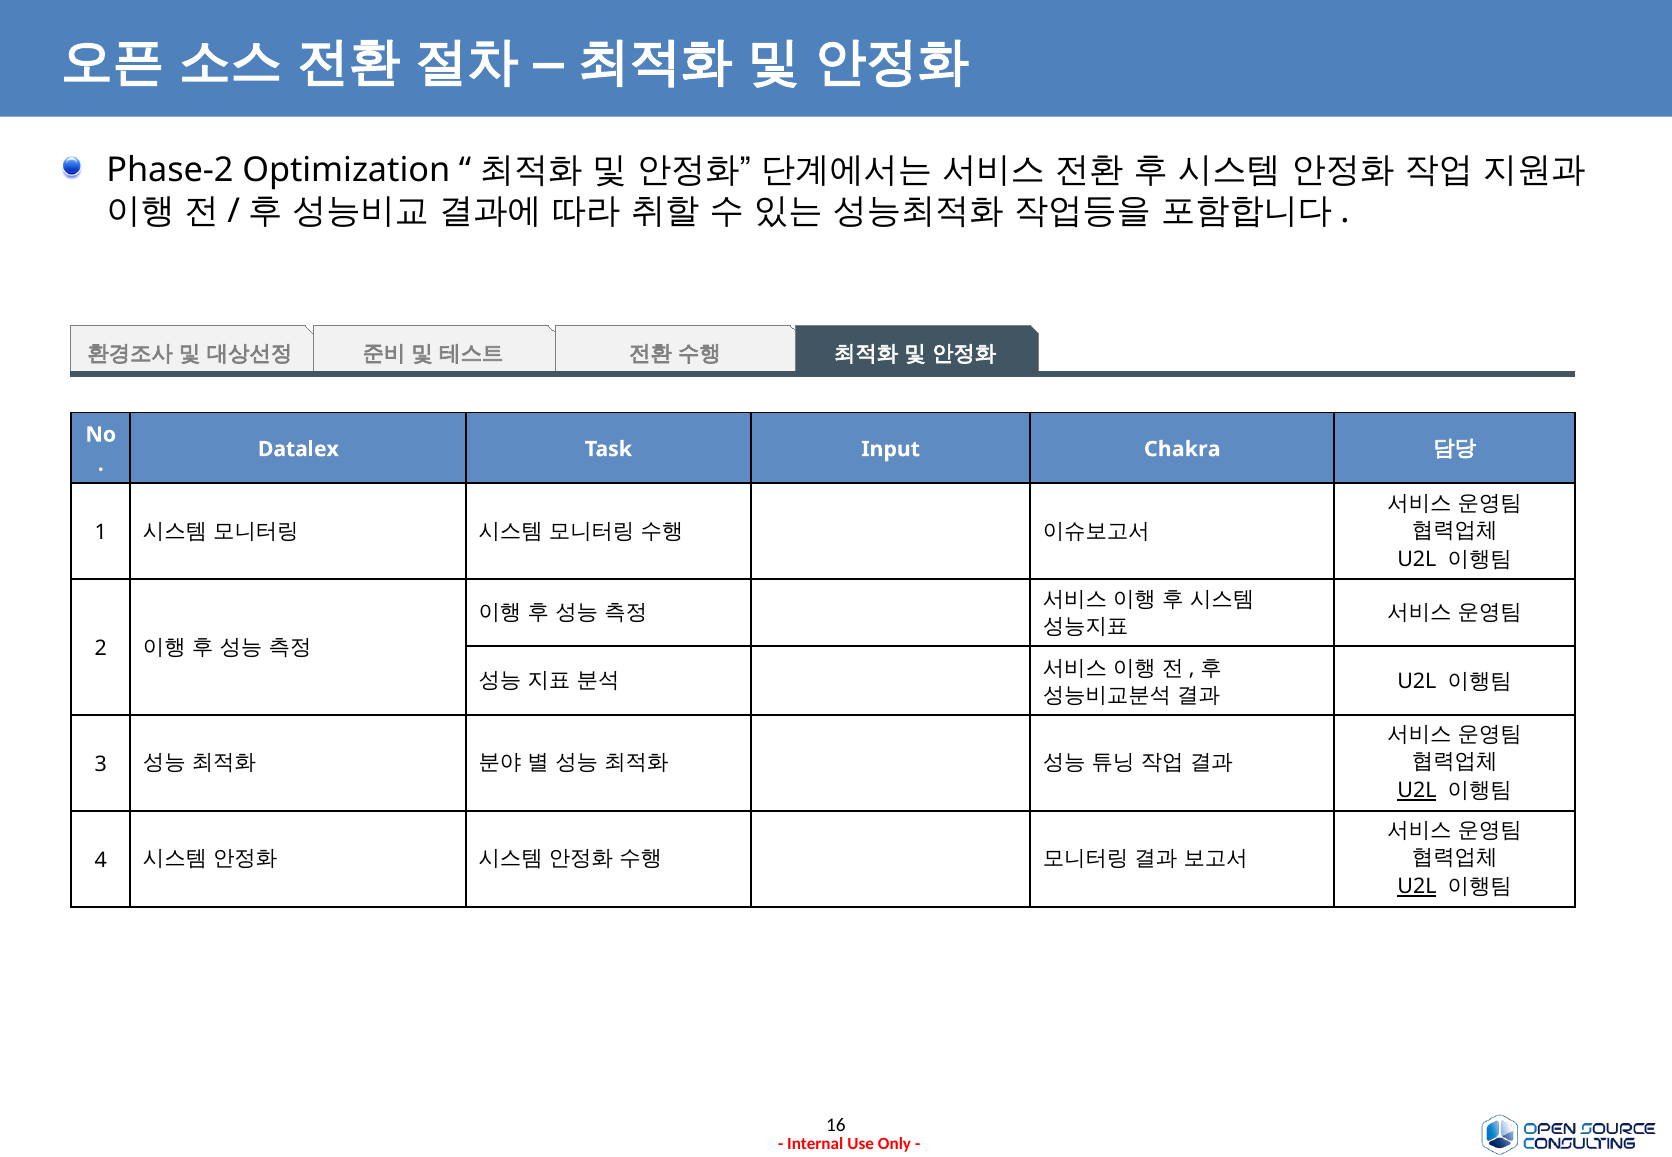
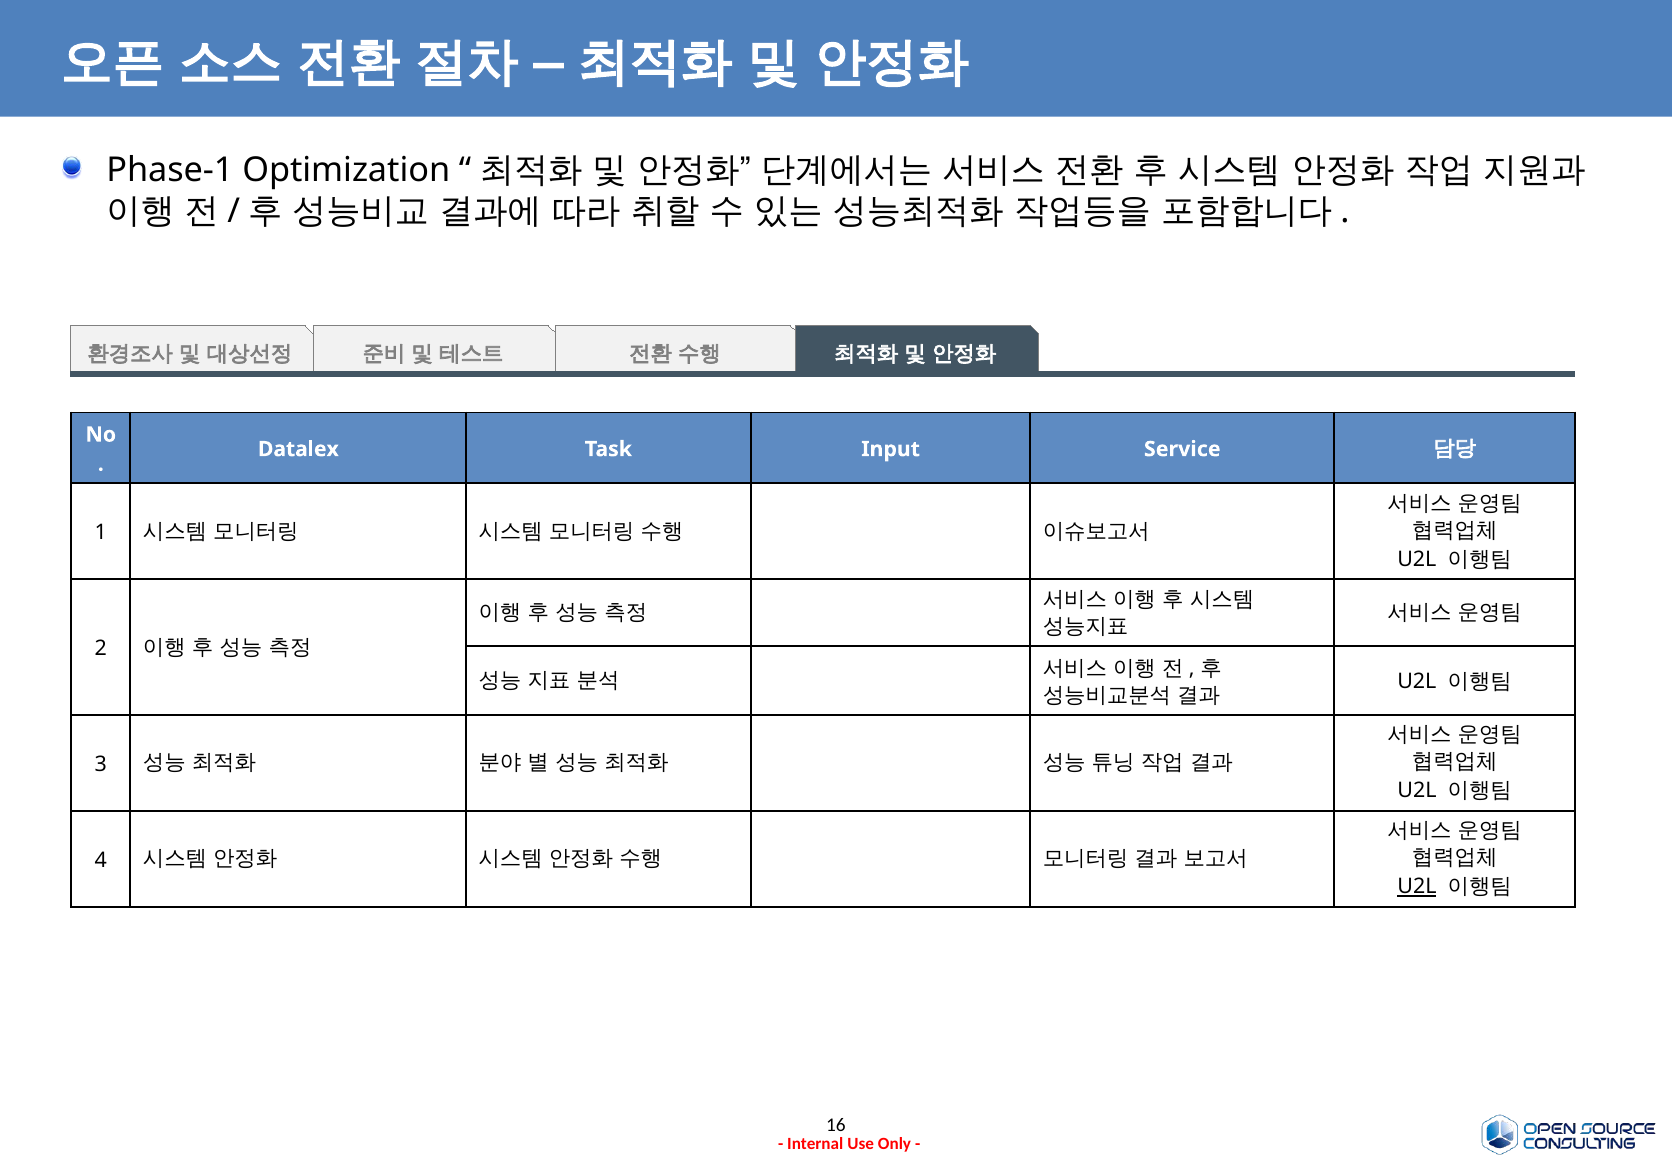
Phase-2: Phase-2 -> Phase-1 (170, 170)
Chakra: Chakra -> Service (1182, 449)
U2L underline: present -> none (1417, 791)
